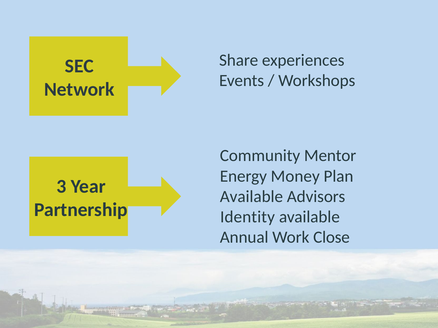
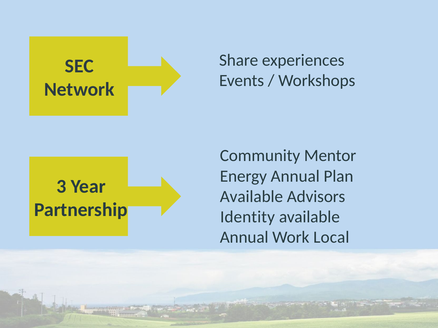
Energy Money: Money -> Annual (295, 176)
Close: Close -> Local (331, 238)
